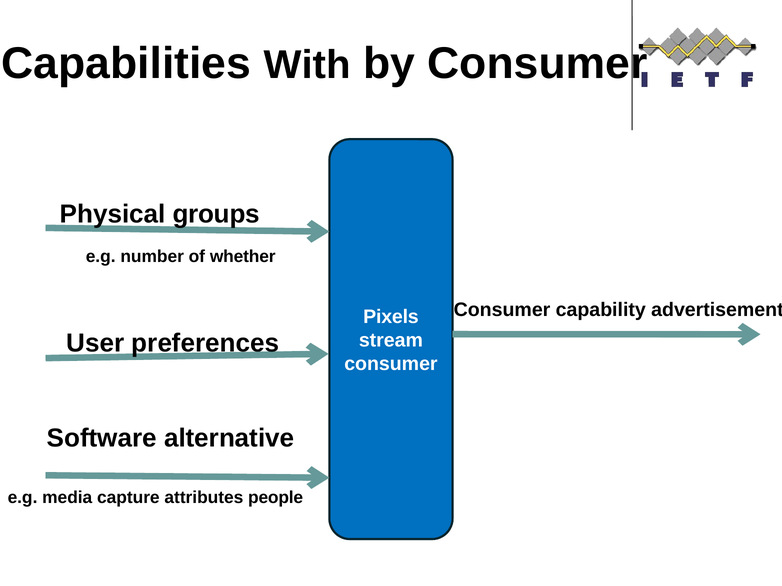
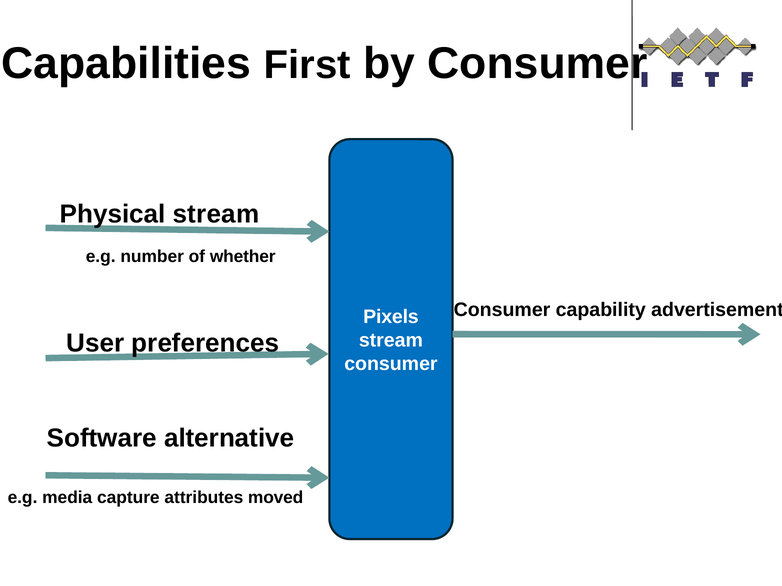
With: With -> First (307, 65)
Physical groups: groups -> stream (216, 215)
people: people -> moved (276, 498)
